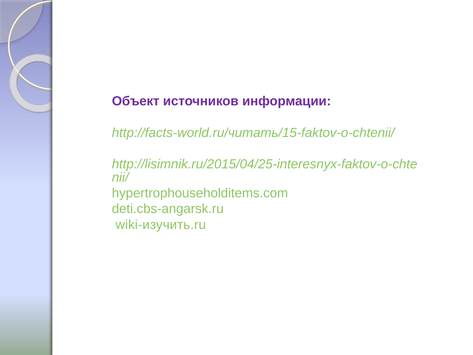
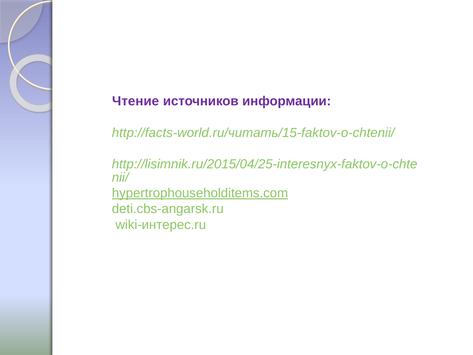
Объект: Объект -> Чтение (136, 101)
hypertrophouseholditems.com underline: none -> present (200, 193)
wiki-изучить.ru: wiki-изучить.ru -> wiki-интерес.ru (161, 225)
